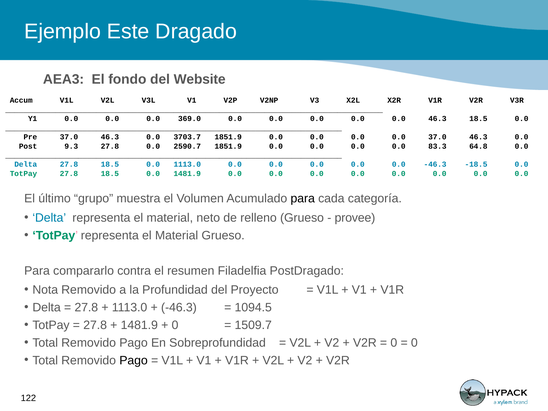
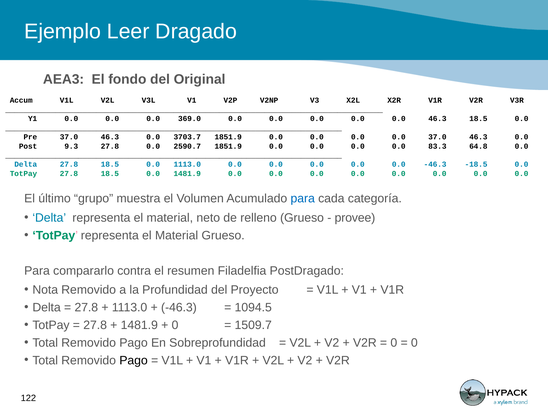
Este: Este -> Leer (128, 31)
Website: Website -> Original (200, 79)
para colour: black -> blue (303, 199)
